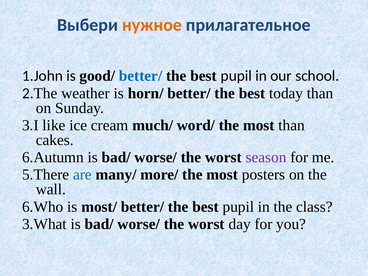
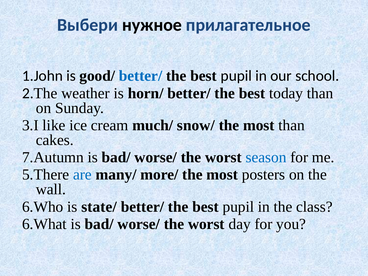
нужное colour: orange -> black (152, 25)
word/: word/ -> snow/ (196, 125)
6.Autumn: 6.Autumn -> 7.Autumn (53, 157)
season colour: purple -> blue (266, 157)
most/: most/ -> state/ (99, 207)
3.What: 3.What -> 6.What (44, 224)
